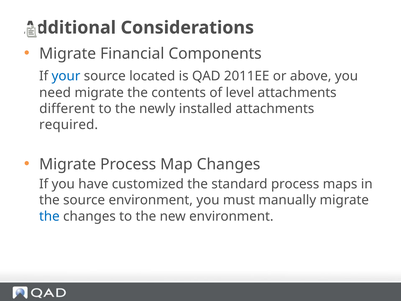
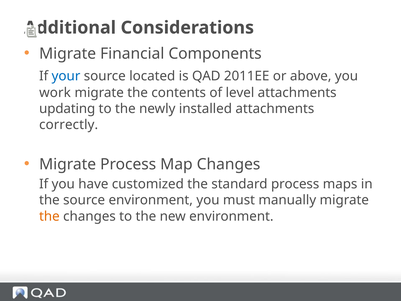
need: need -> work (55, 93)
different: different -> updating (67, 109)
required: required -> correctly (69, 125)
the colour: blue -> orange (49, 216)
